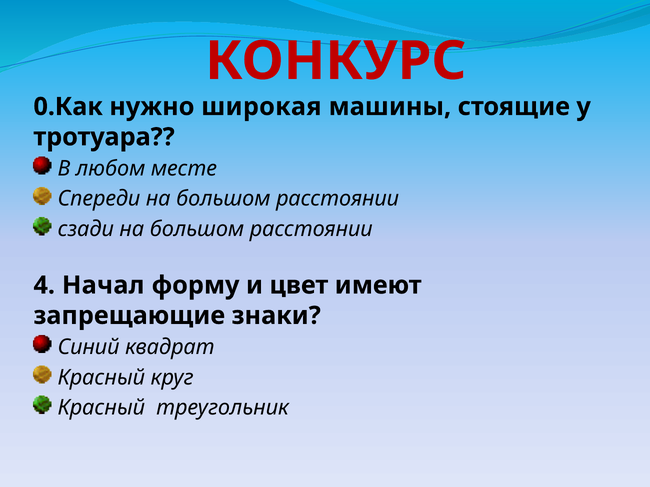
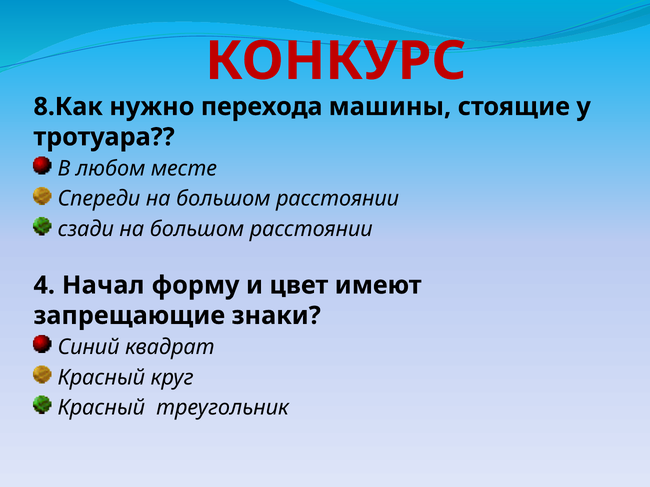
0.Как: 0.Как -> 8.Как (68, 107)
широкая: широкая -> перехода (262, 107)
